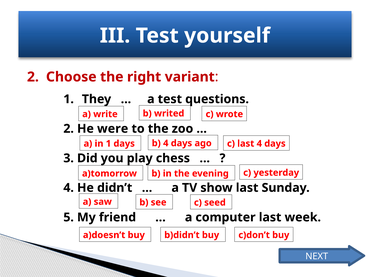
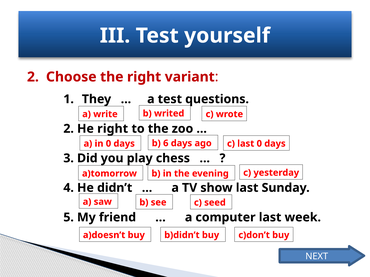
He were: were -> right (113, 129)
in 1: 1 -> 0 (108, 144)
b 4: 4 -> 6 (166, 143)
last 4: 4 -> 0 (259, 144)
